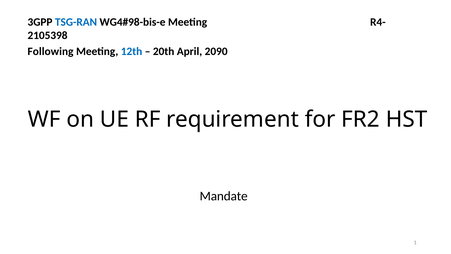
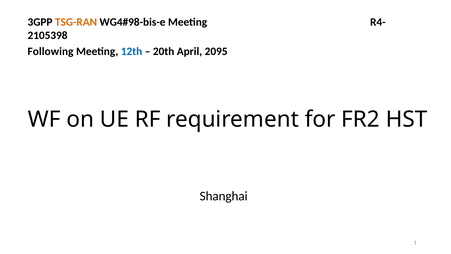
TSG-RAN colour: blue -> orange (76, 22)
2090: 2090 -> 2095 (216, 51)
Mandate: Mandate -> Shanghai (224, 196)
